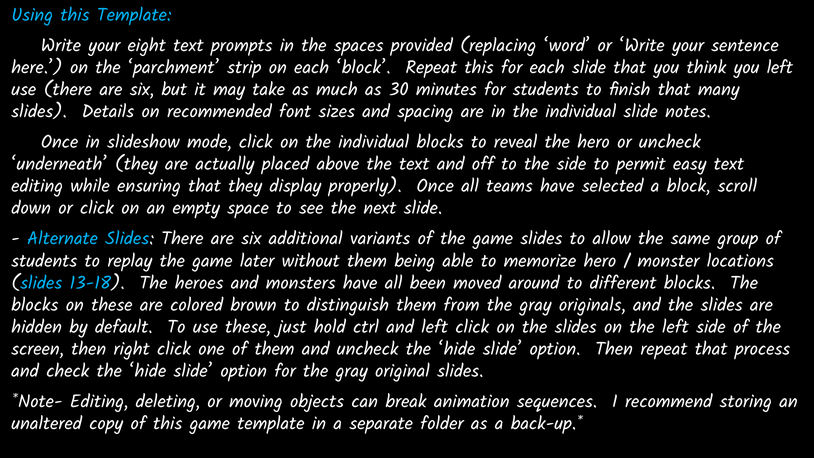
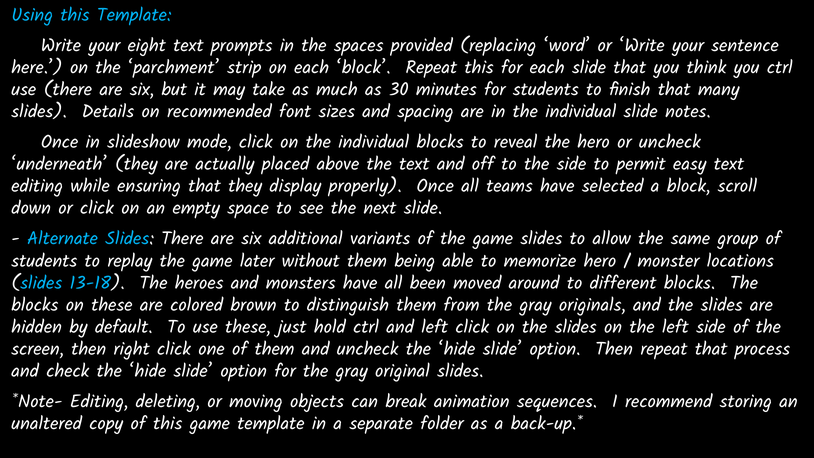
you left: left -> ctrl (780, 68)
